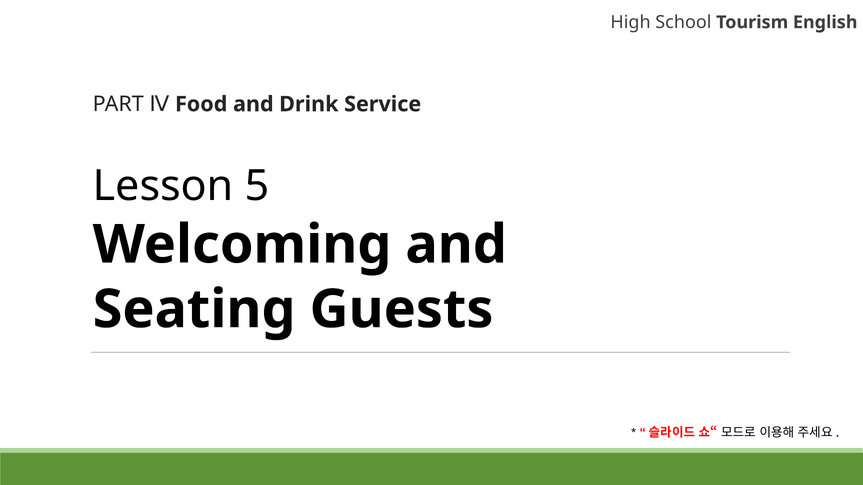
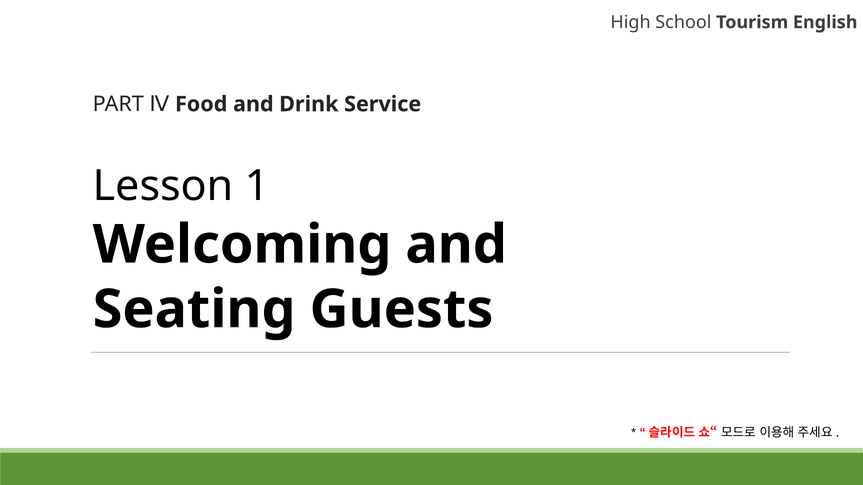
5: 5 -> 1 (257, 186)
